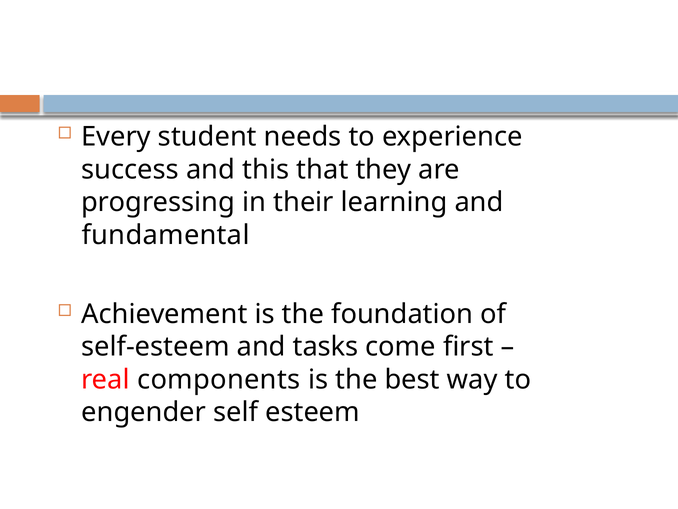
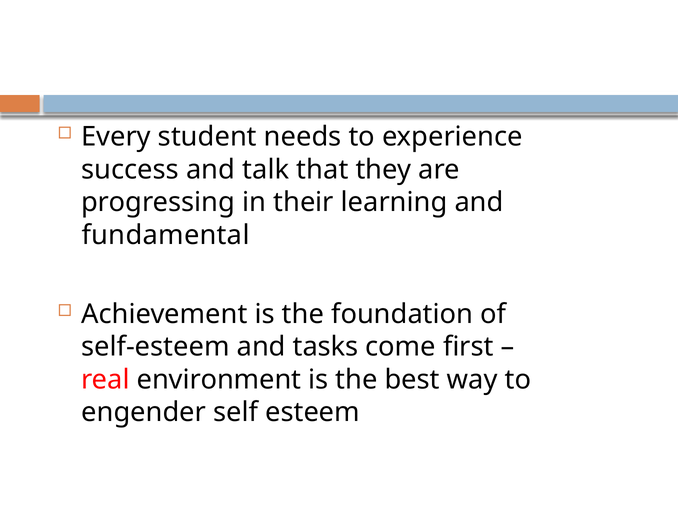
this: this -> talk (266, 169)
components: components -> environment (219, 379)
